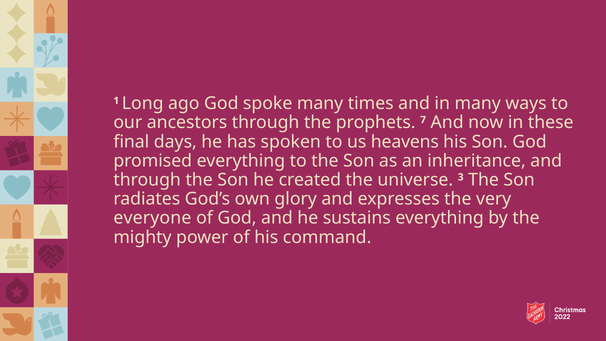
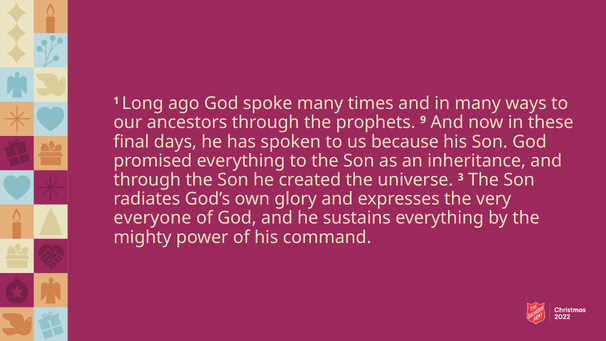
7: 7 -> 9 (423, 120)
heavens: heavens -> because (405, 142)
